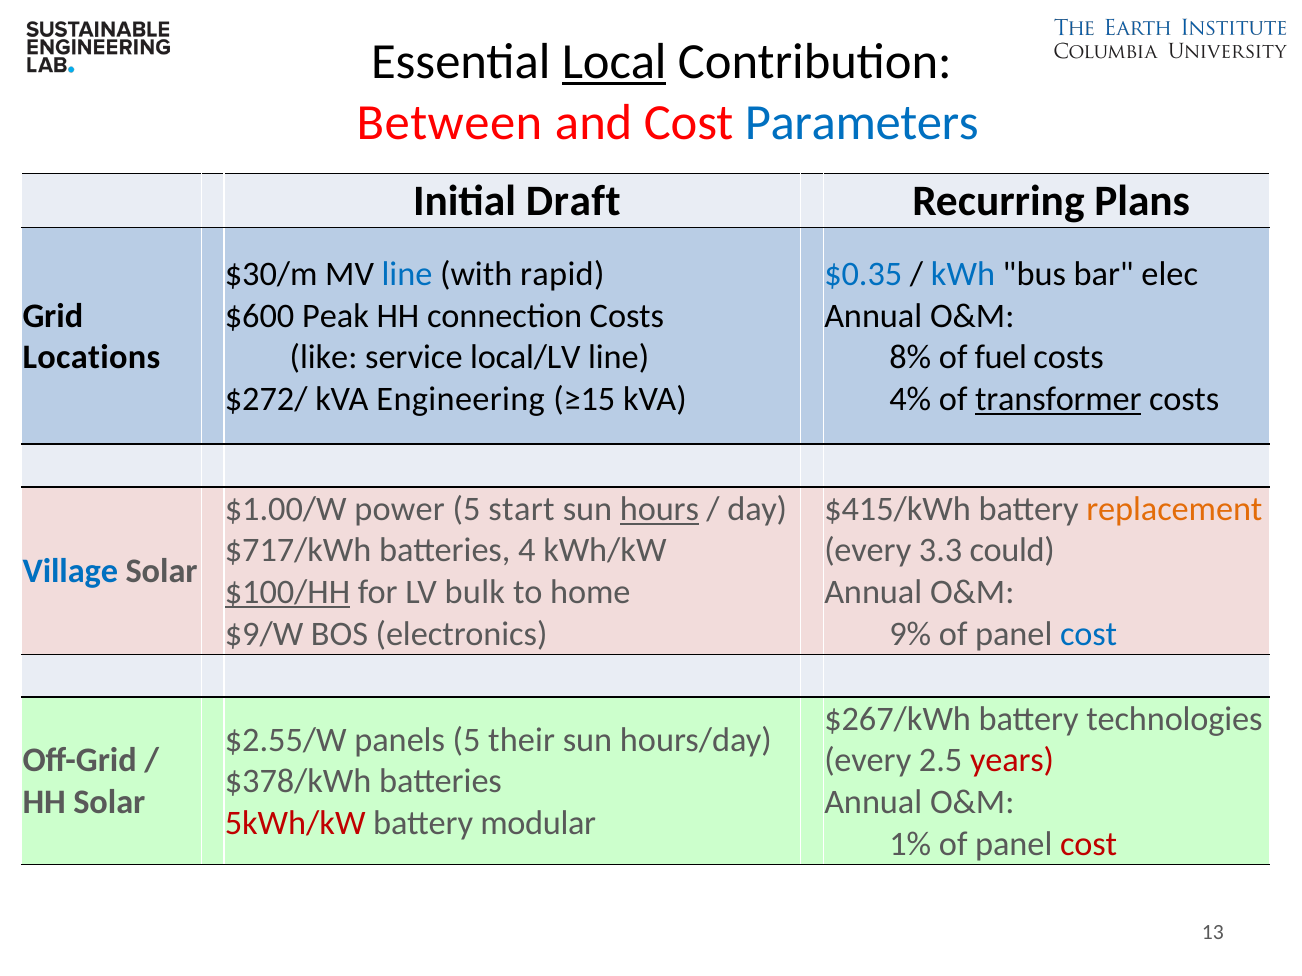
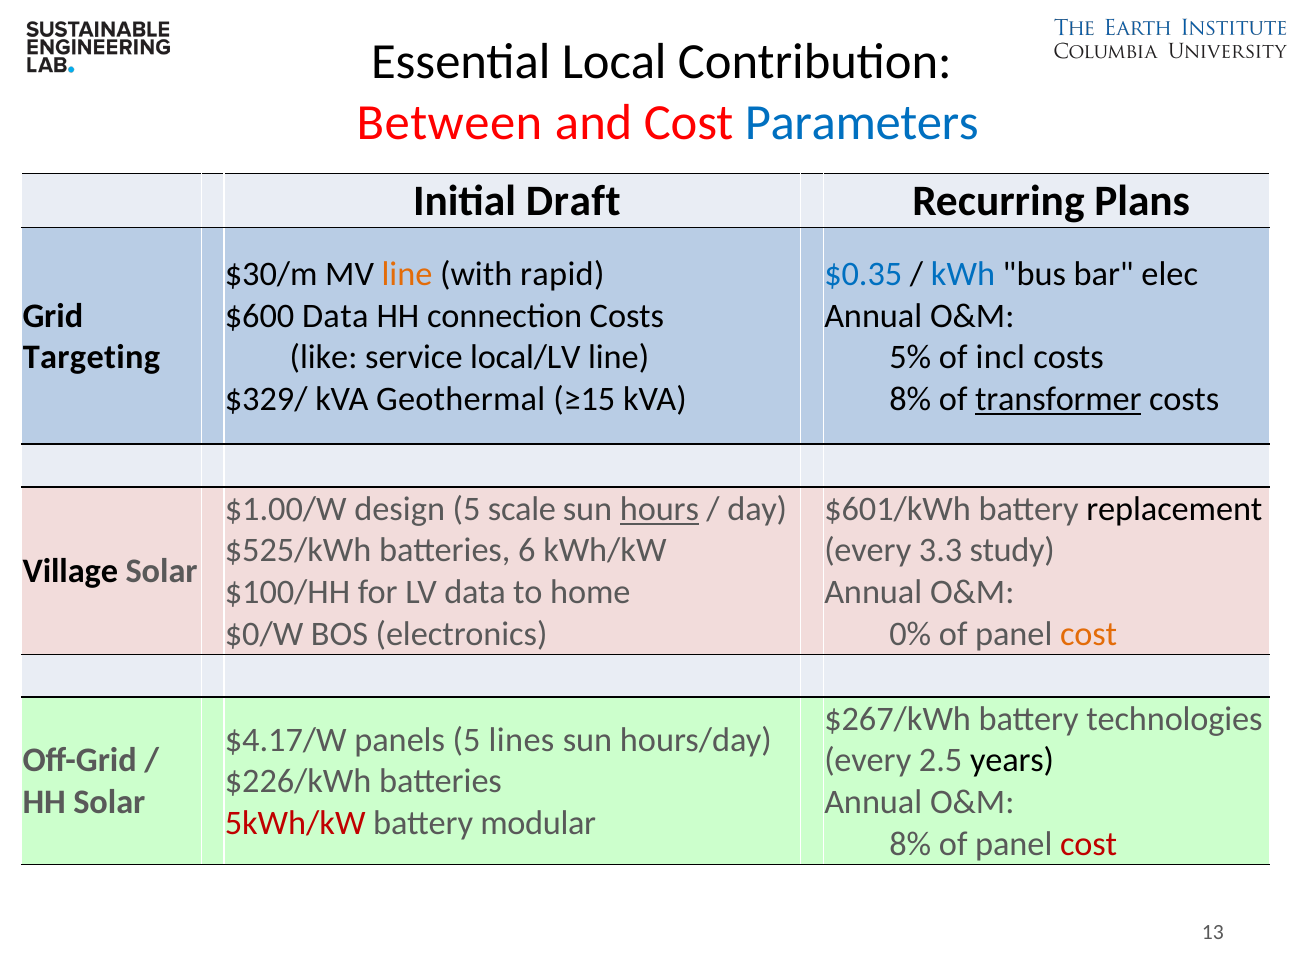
Local underline: present -> none (614, 62)
line colour: blue -> orange (407, 274)
$600 Peak: Peak -> Data (335, 316)
Locations: Locations -> Targeting (92, 358)
8%: 8% -> 5% (910, 358)
fuel: fuel -> incl (1000, 358)
$272/: $272/ -> $329/ (266, 399)
Engineering: Engineering -> Geothermal (461, 399)
4%: 4% -> 8% (910, 399)
power: power -> design (400, 509)
start: start -> scale (522, 509)
$415/kWh: $415/kWh -> $601/kWh (898, 509)
replacement colour: orange -> black (1174, 509)
$717/kWh: $717/kWh -> $525/kWh (298, 551)
4: 4 -> 6 (527, 551)
could: could -> study (1012, 551)
Village colour: blue -> black (70, 572)
$100/HH underline: present -> none (288, 593)
LV bulk: bulk -> data (475, 593)
$9/W: $9/W -> $0/W (264, 634)
9%: 9% -> 0% (910, 634)
cost colour: blue -> orange (1089, 634)
$2.55/W: $2.55/W -> $4.17/W (286, 740)
their: their -> lines (522, 740)
years colour: red -> black (1012, 761)
$378/kWh: $378/kWh -> $226/kWh (298, 782)
1%: 1% -> 8% (910, 844)
